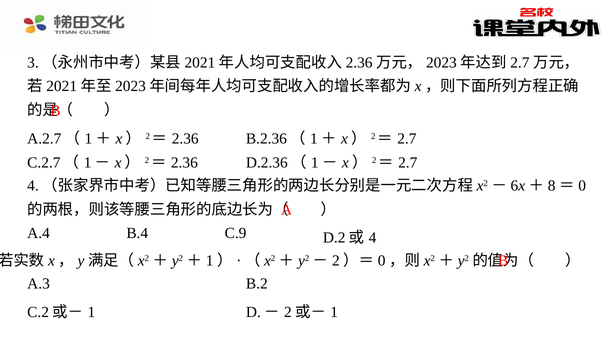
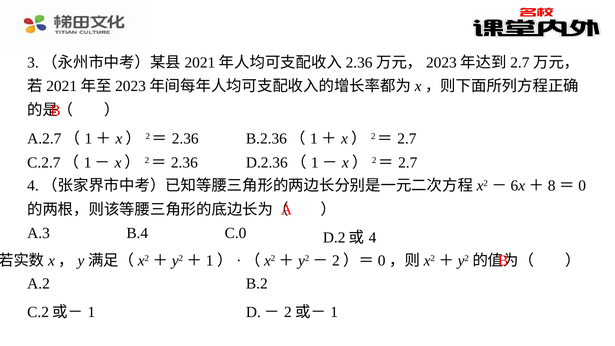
A.4: A.4 -> A.3 (39, 233)
C.9: C.9 -> C.0 (236, 233)
A.3: A.3 -> A.2 (39, 284)
